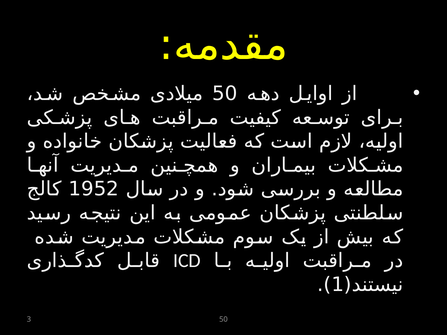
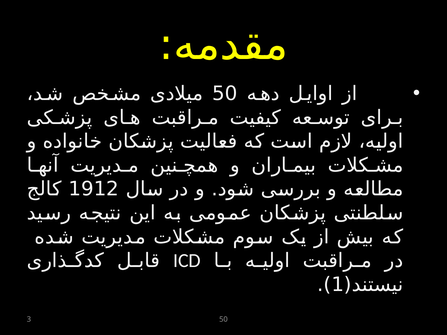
1952: 1952 -> 1912 (94, 189)
